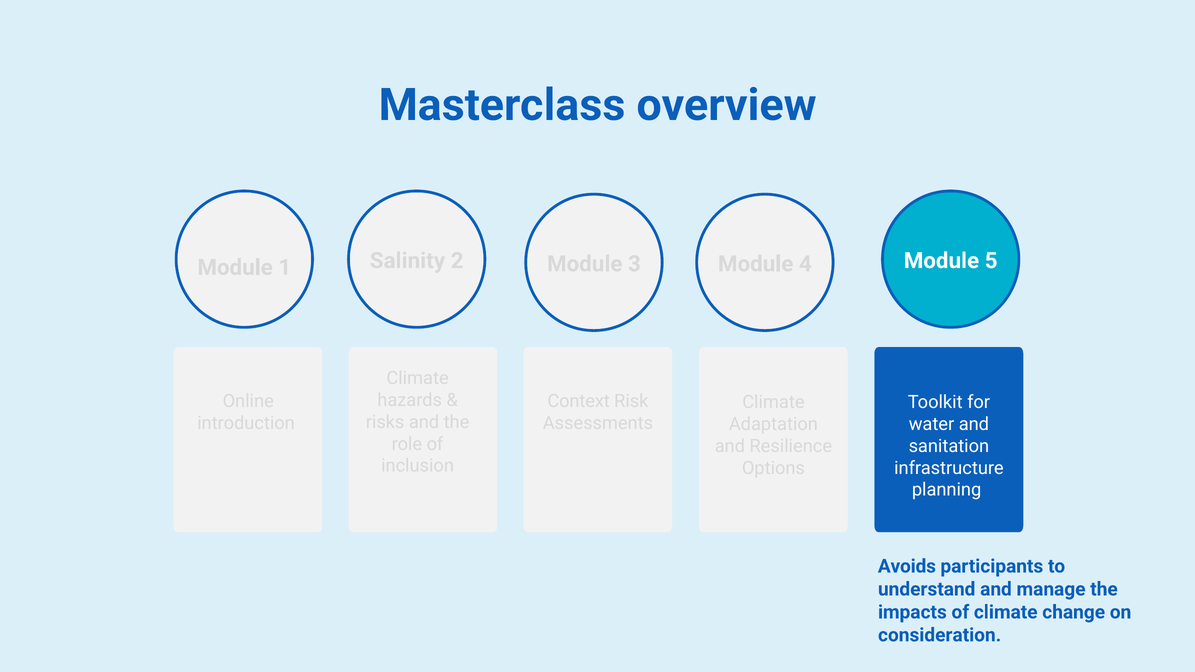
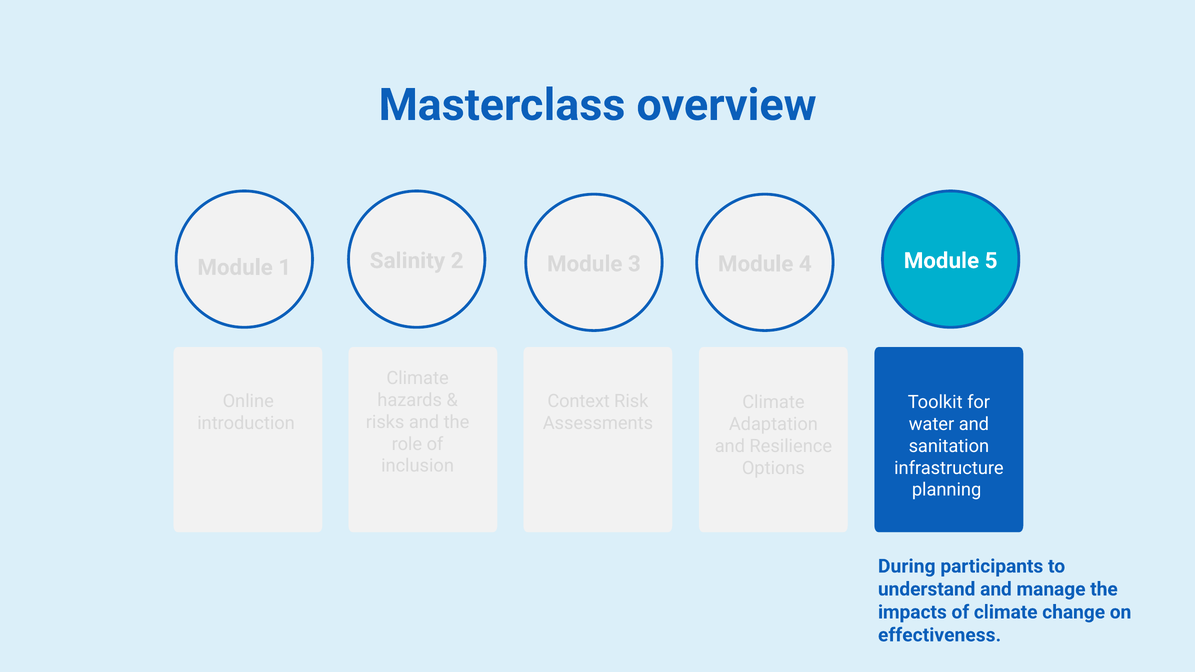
Avoids: Avoids -> During (907, 566)
consideration: consideration -> effectiveness (940, 635)
